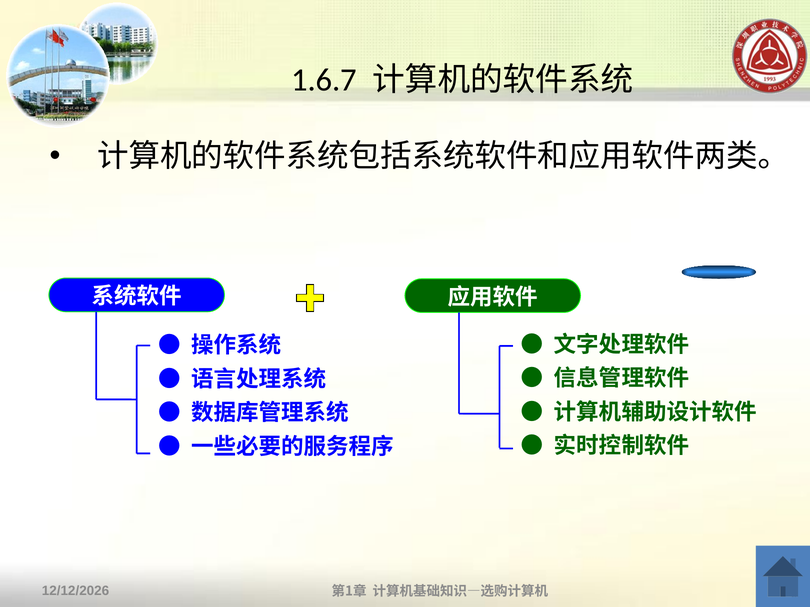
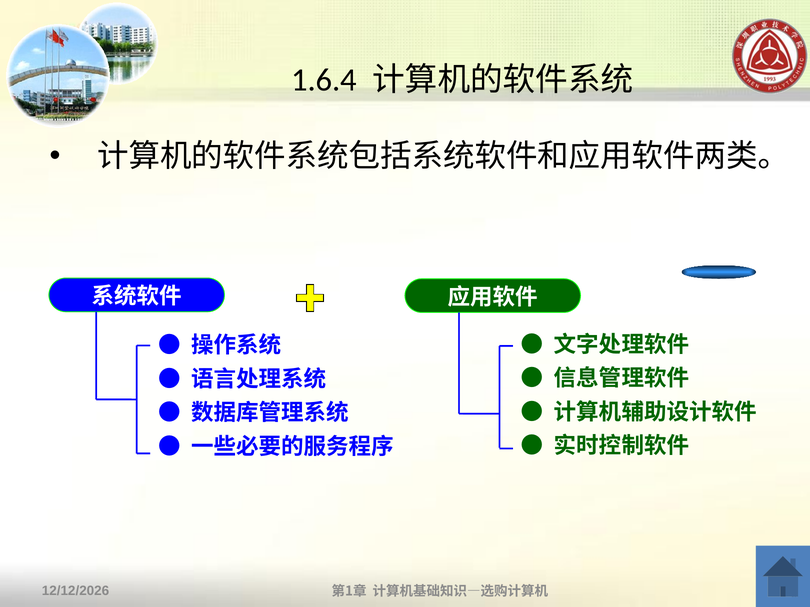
1.6.7: 1.6.7 -> 1.6.4 (324, 80)
